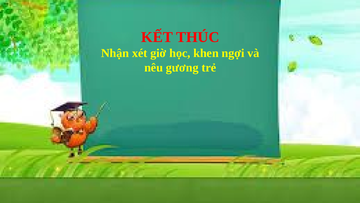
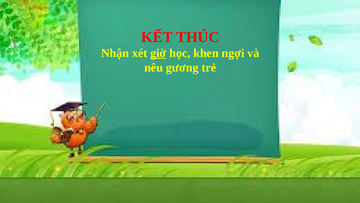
giờ underline: none -> present (158, 53)
